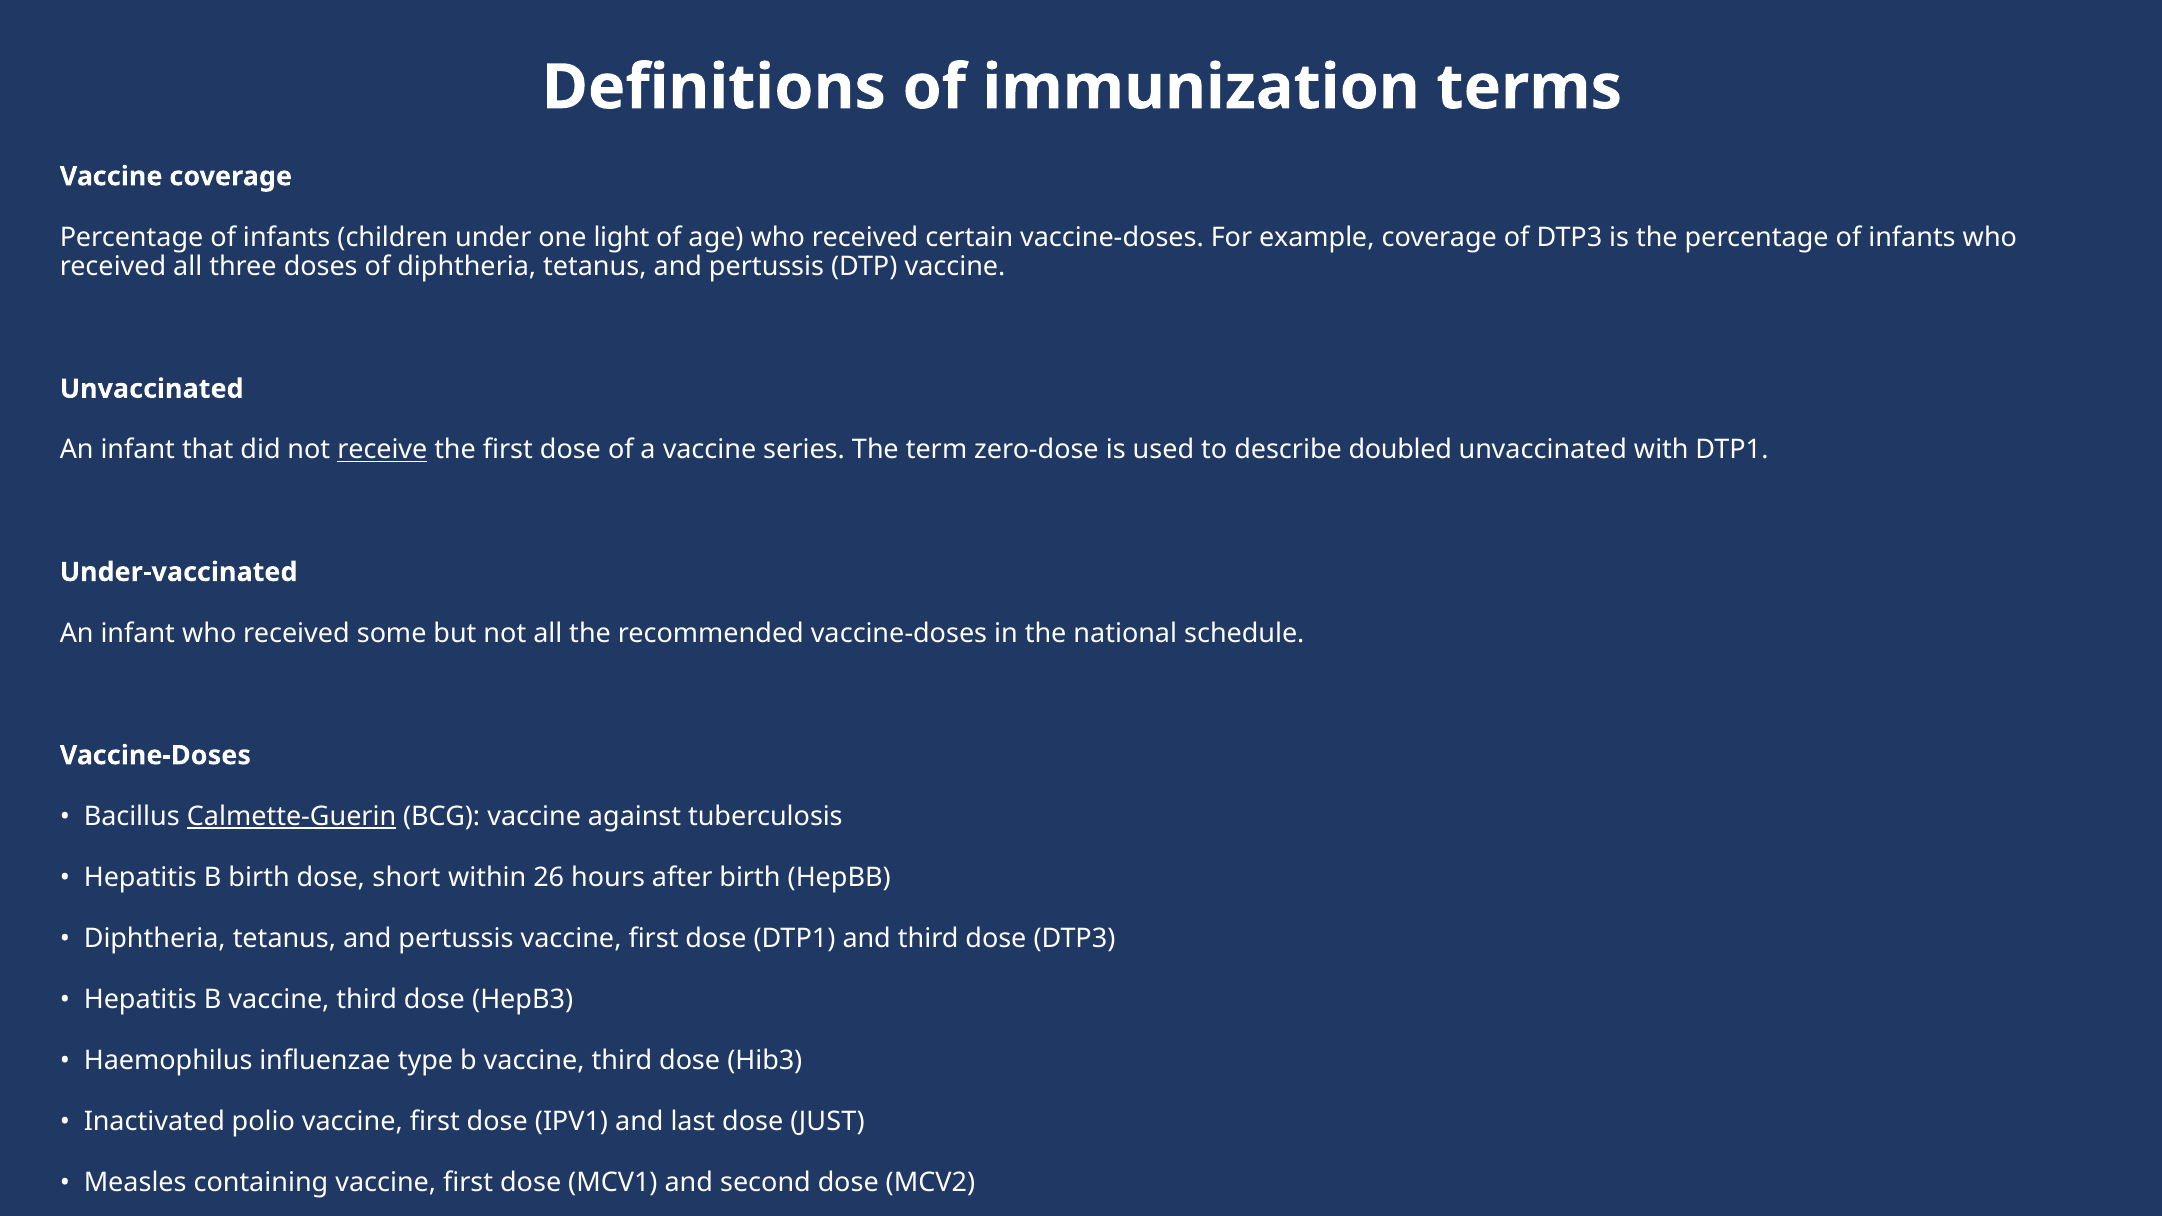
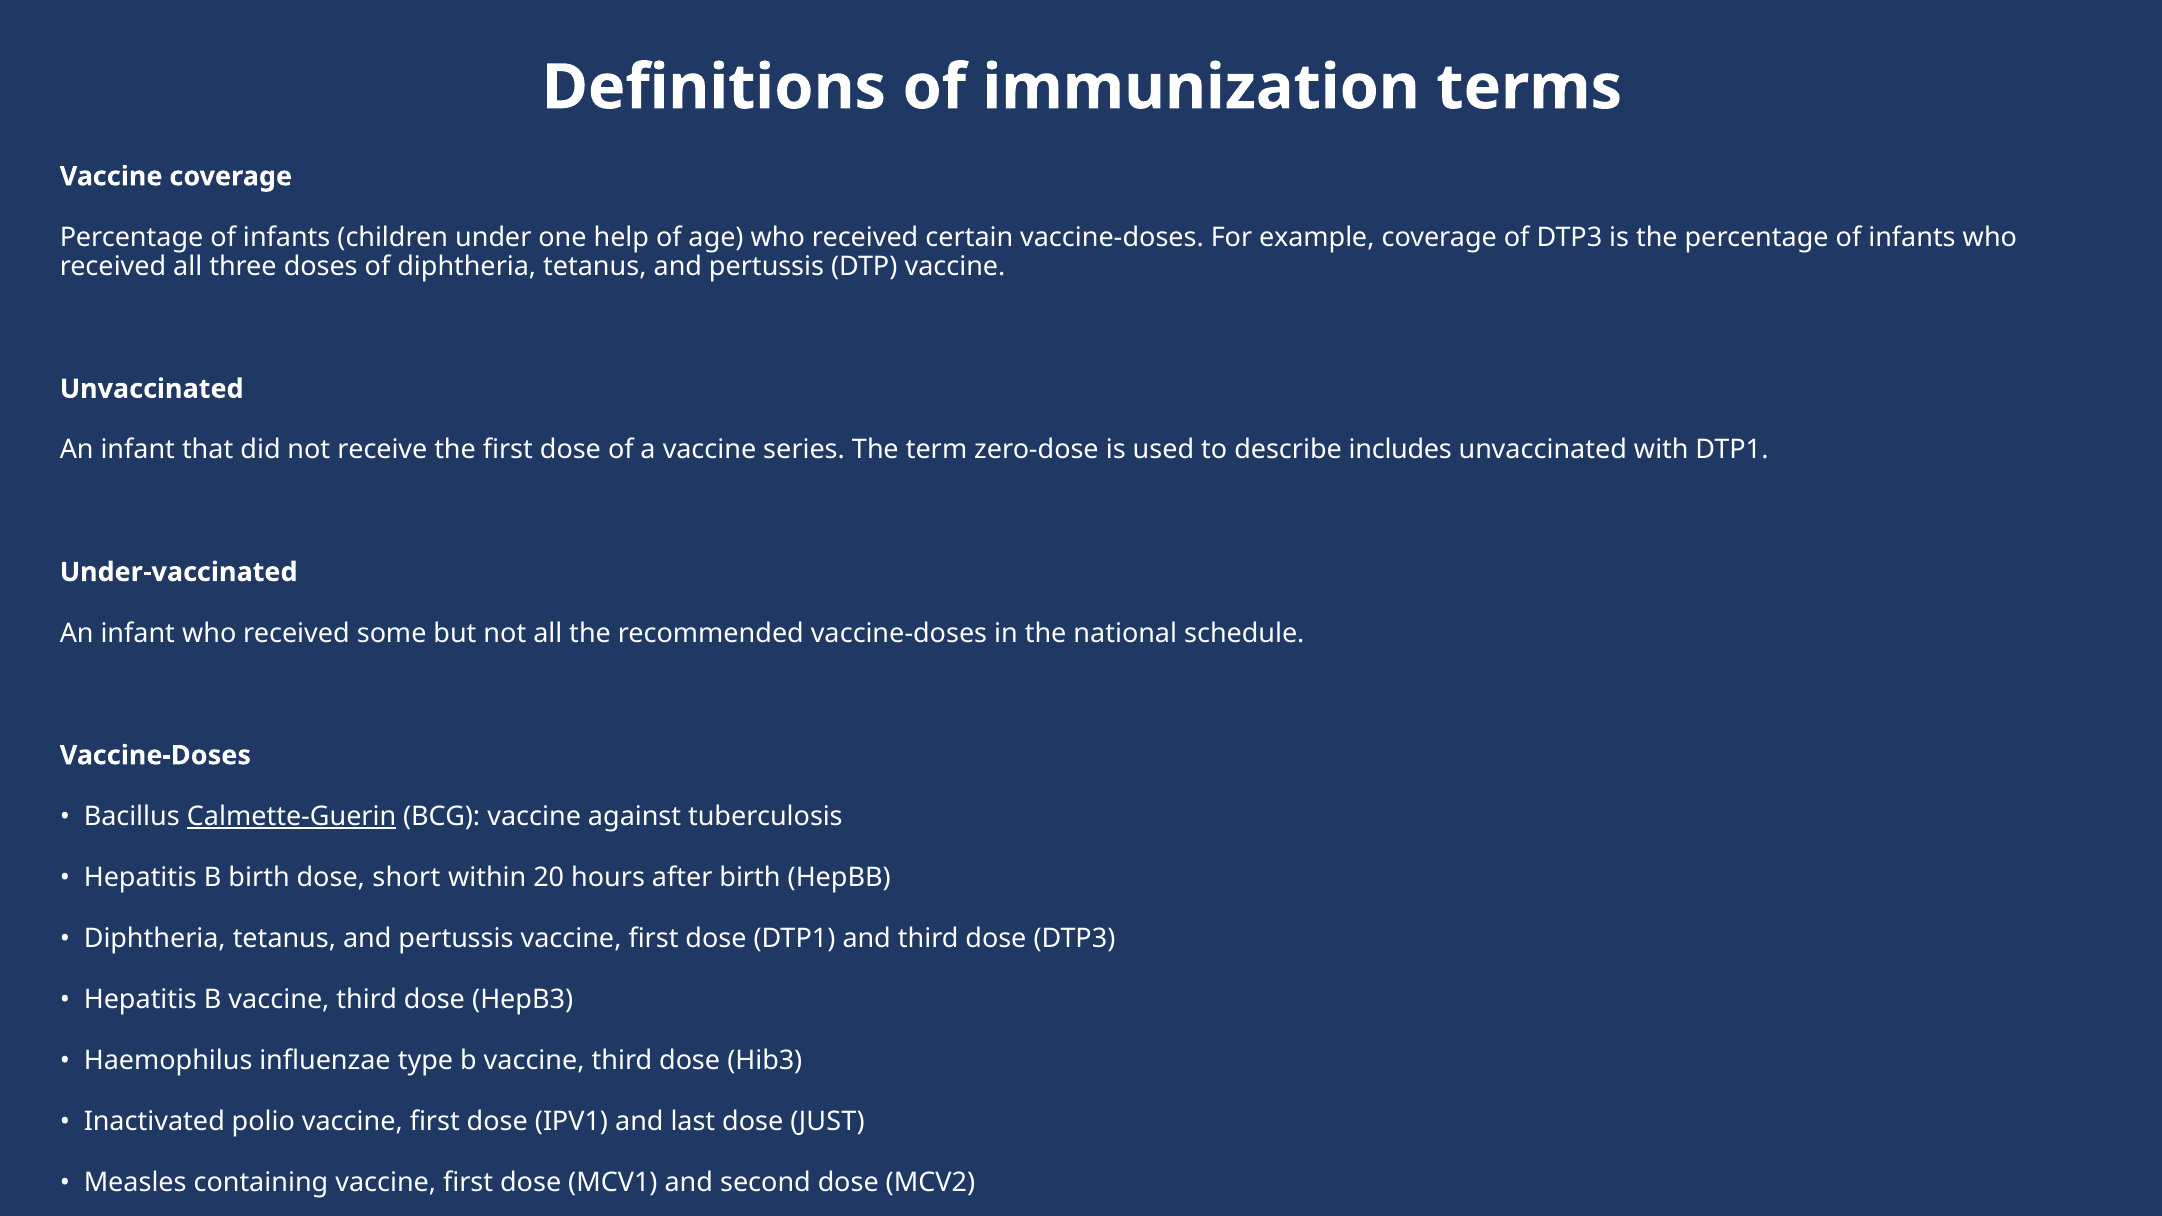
light: light -> help (621, 238)
receive underline: present -> none (382, 450)
doubled: doubled -> includes (1400, 450)
26: 26 -> 20 (549, 878)
